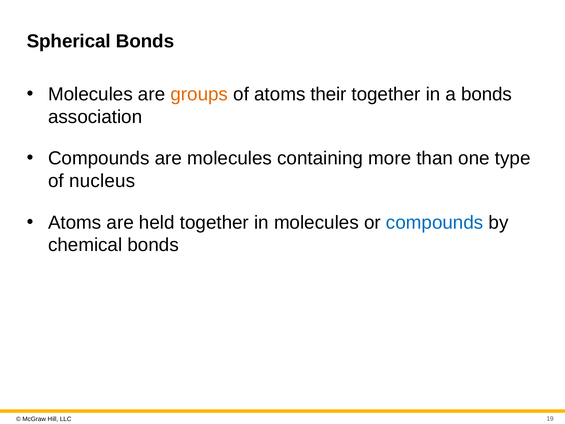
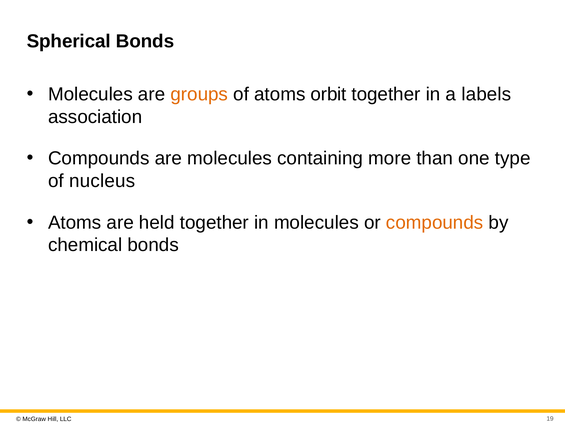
their: their -> orbit (329, 94)
a bonds: bonds -> labels (486, 94)
compounds colour: blue -> orange (435, 222)
